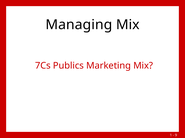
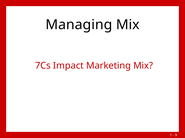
Publics: Publics -> Impact (68, 66)
